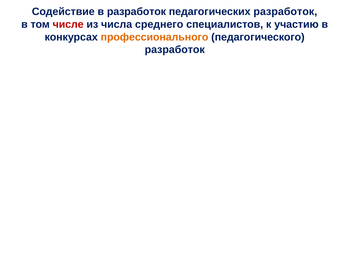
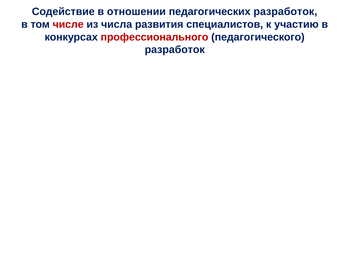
в разработок: разработок -> отношении (136, 12)
среднего: среднего -> развития (159, 24)
профессионального colour: orange -> red (155, 37)
